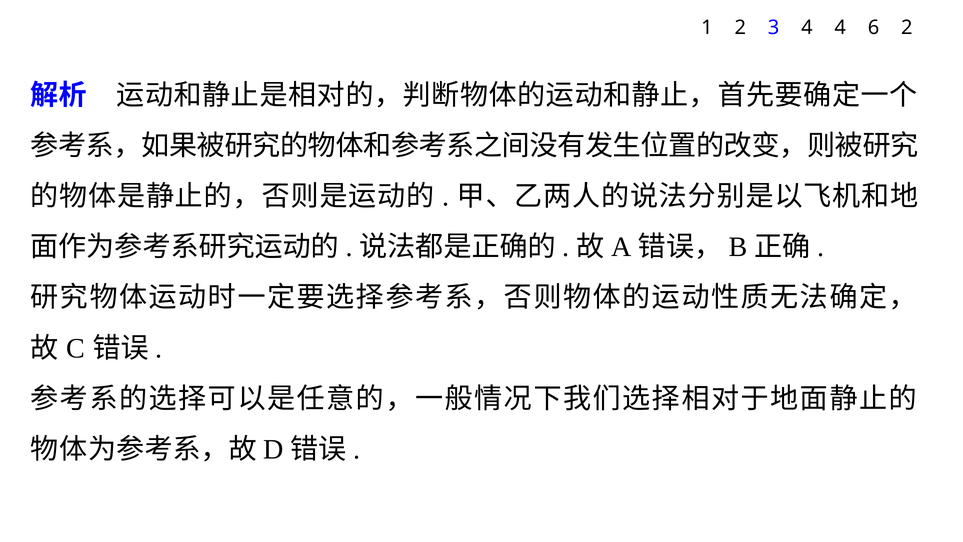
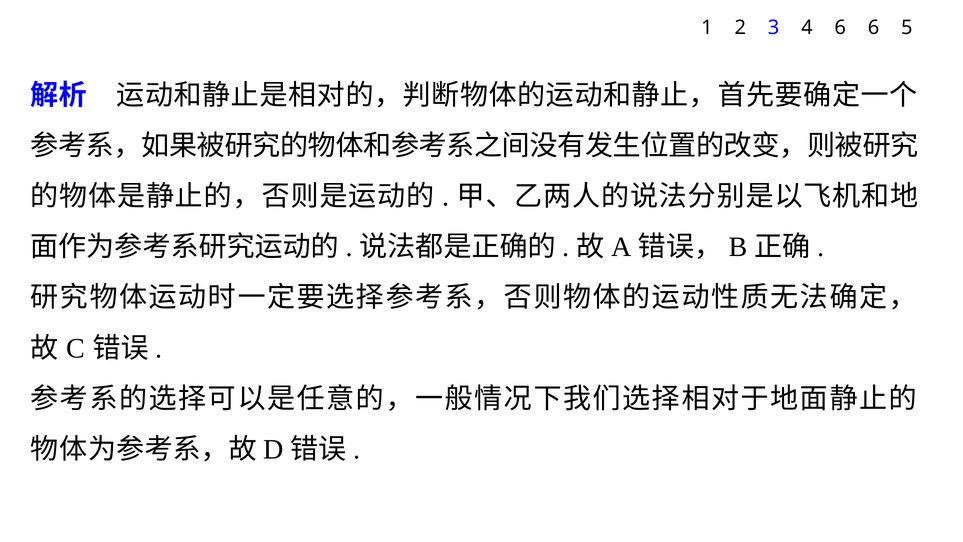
4 4: 4 -> 6 (840, 28)
6 2: 2 -> 5 (907, 28)
